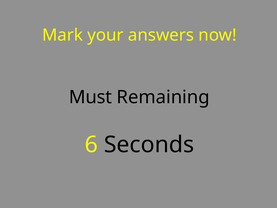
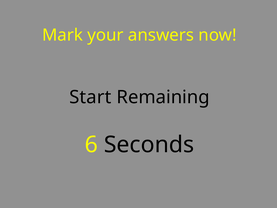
Must: Must -> Start (90, 97)
